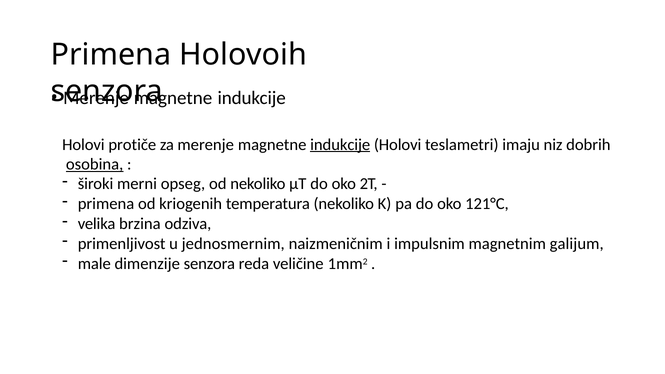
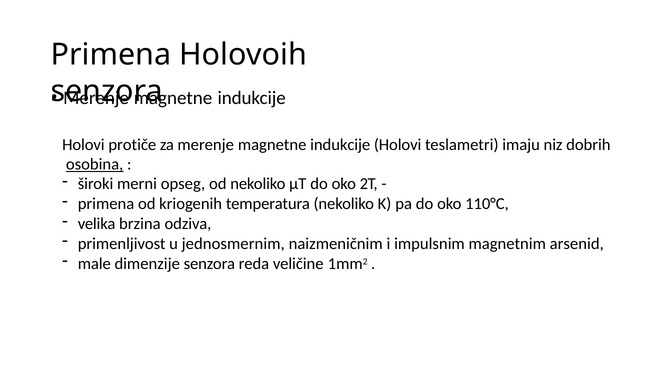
indukcije underline: present -> none (340, 145)
121°C: 121°C -> 110°C (487, 204)
galijum: galijum -> arsenid (577, 244)
